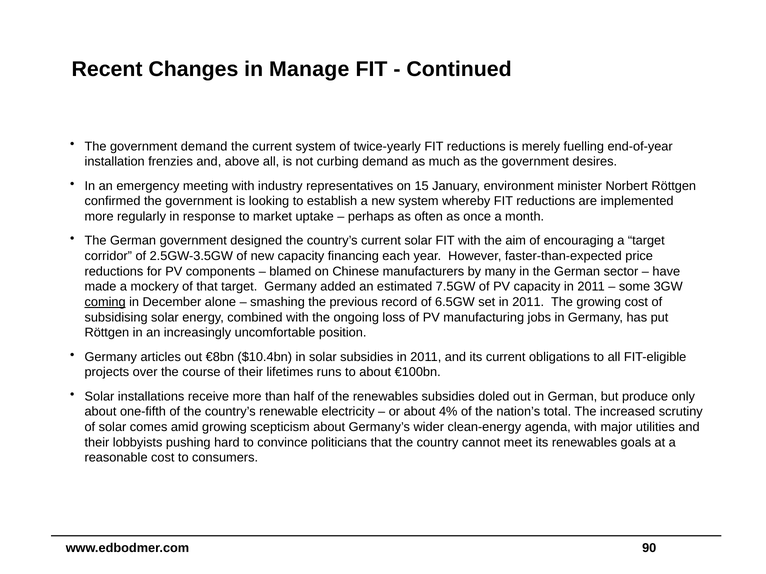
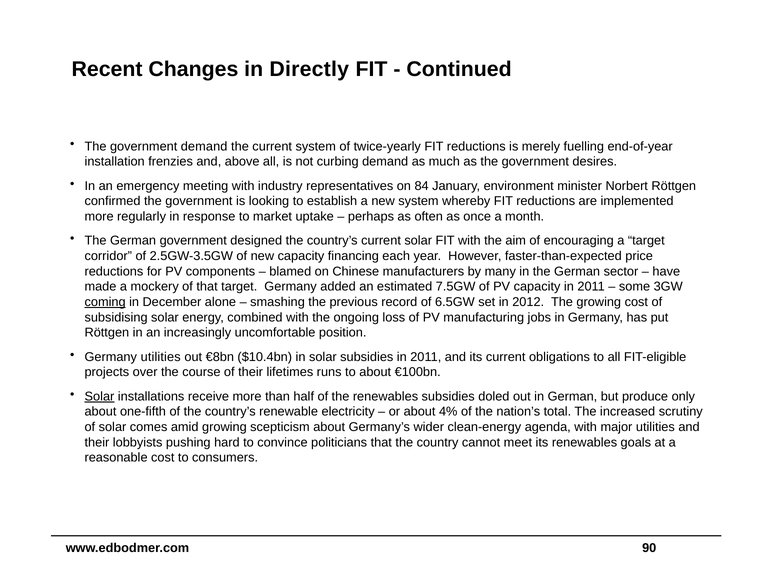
Manage: Manage -> Directly (309, 69)
15: 15 -> 84 (422, 186)
set in 2011: 2011 -> 2012 (528, 302)
Germany articles: articles -> utilities (161, 357)
Solar underline: none -> present (99, 397)
